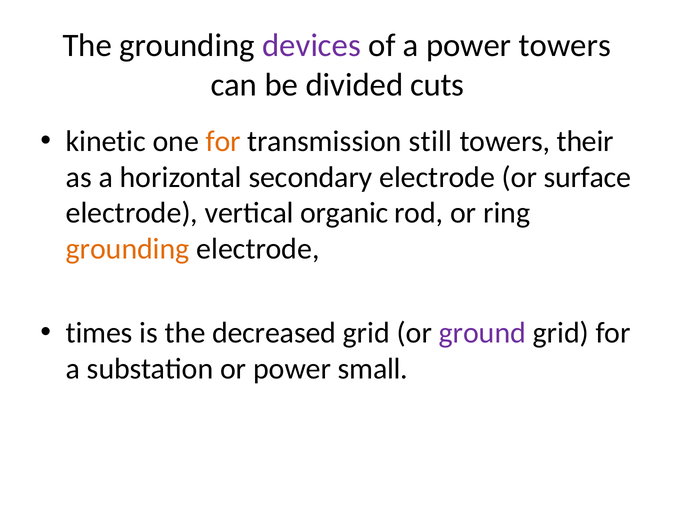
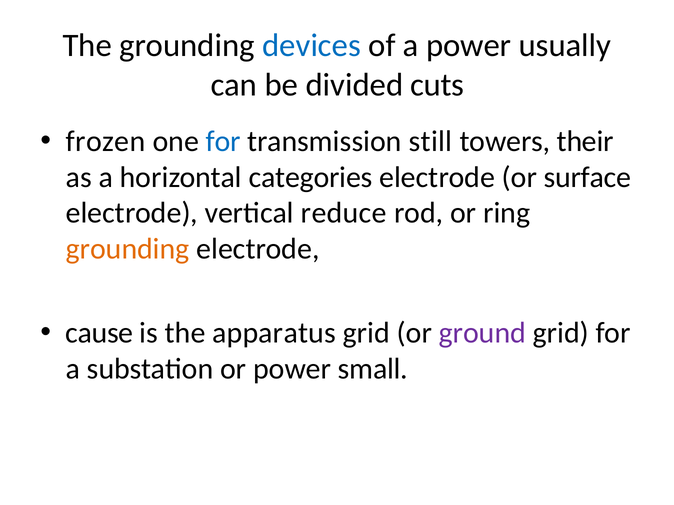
devices colour: purple -> blue (312, 46)
power towers: towers -> usually (565, 46)
kinetic: kinetic -> frozen (106, 141)
for colour: orange -> blue (223, 141)
secondary: secondary -> categories (311, 177)
organic: organic -> reduce (344, 213)
times: times -> cause (99, 333)
decreased: decreased -> apparatus (274, 333)
